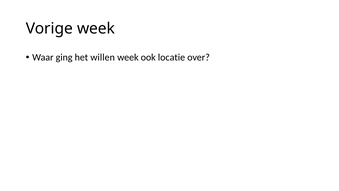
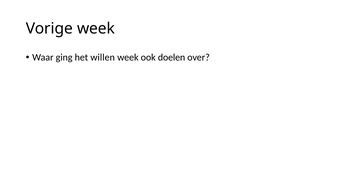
locatie: locatie -> doelen (172, 57)
